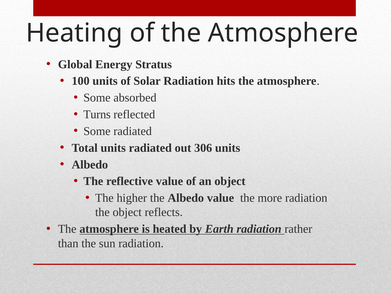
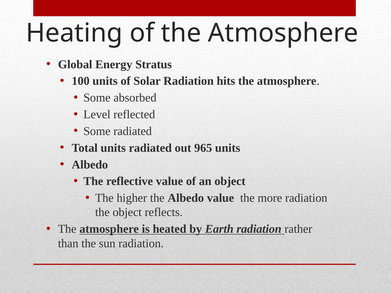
Turns: Turns -> Level (97, 115)
306: 306 -> 965 (203, 148)
